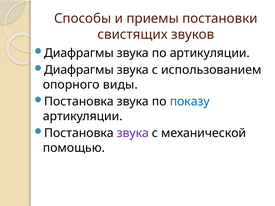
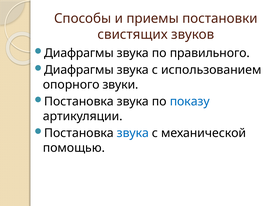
по артикуляции: артикуляции -> правильного (210, 53)
виды: виды -> звуки (120, 85)
звука colour: purple -> blue (133, 133)
